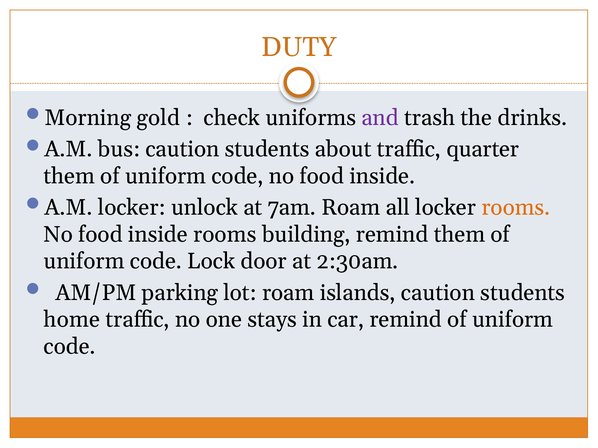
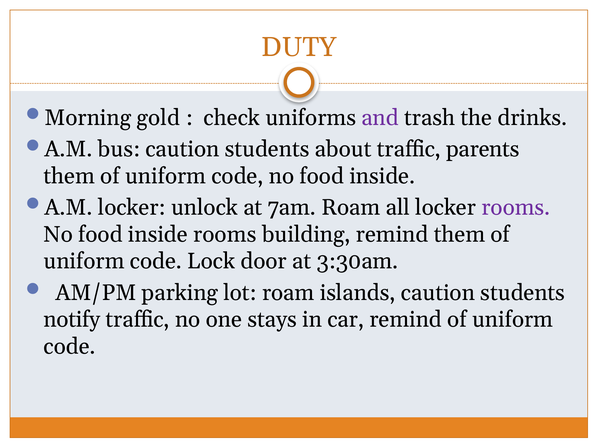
quarter: quarter -> parents (483, 149)
rooms colour: orange -> purple (516, 208)
2:30am: 2:30am -> 3:30am (357, 262)
home: home -> notify (72, 320)
